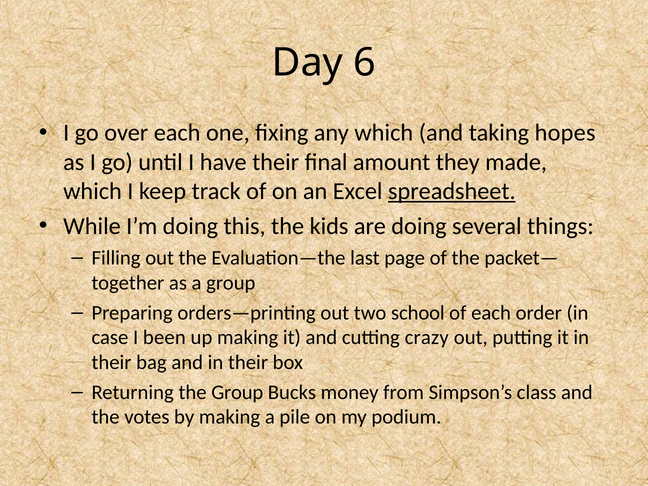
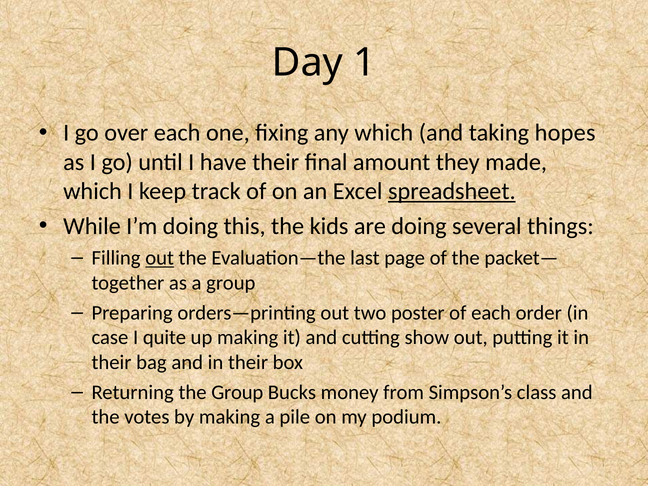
6: 6 -> 1 (365, 63)
out underline: none -> present (160, 258)
school: school -> poster (418, 313)
been: been -> quite (165, 338)
crazy: crazy -> show (427, 338)
